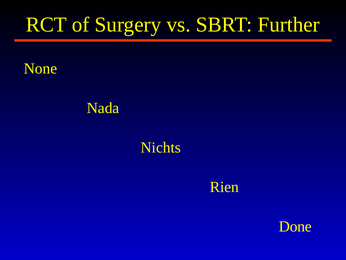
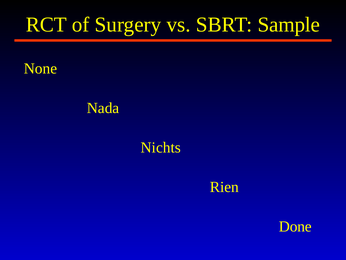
Further: Further -> Sample (289, 25)
